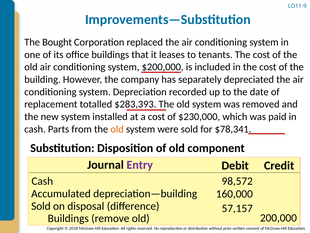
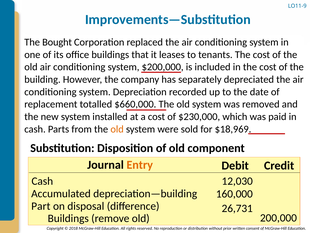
$283,393: $283,393 -> $660,000 (135, 104)
$78,341: $78,341 -> $18,969 (233, 129)
Entry colour: purple -> orange (140, 165)
98,572: 98,572 -> 12,030 (237, 181)
Sold: Sold -> Part (41, 206)
57,157: 57,157 -> 26,731 (237, 208)
